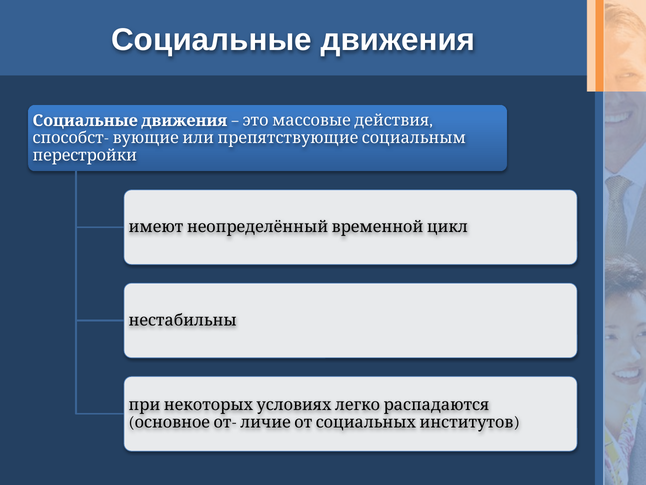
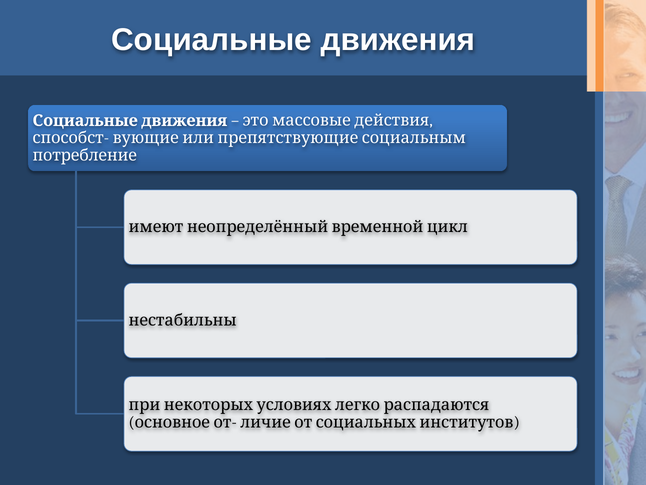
перестройки: перестройки -> потребление (85, 155)
